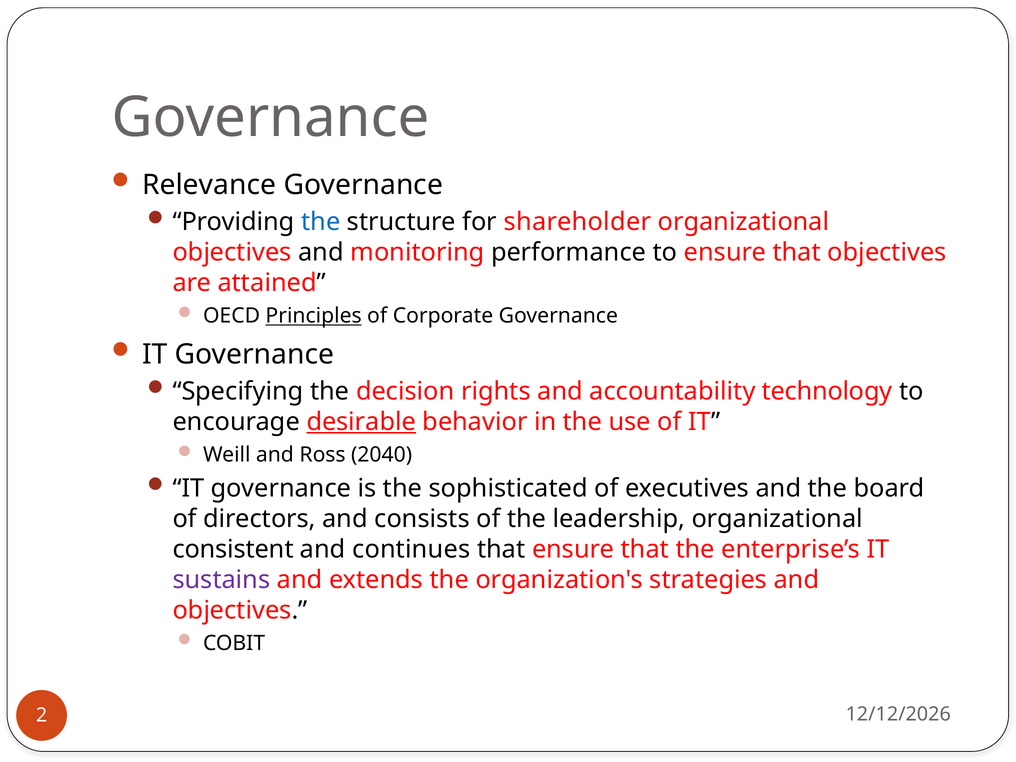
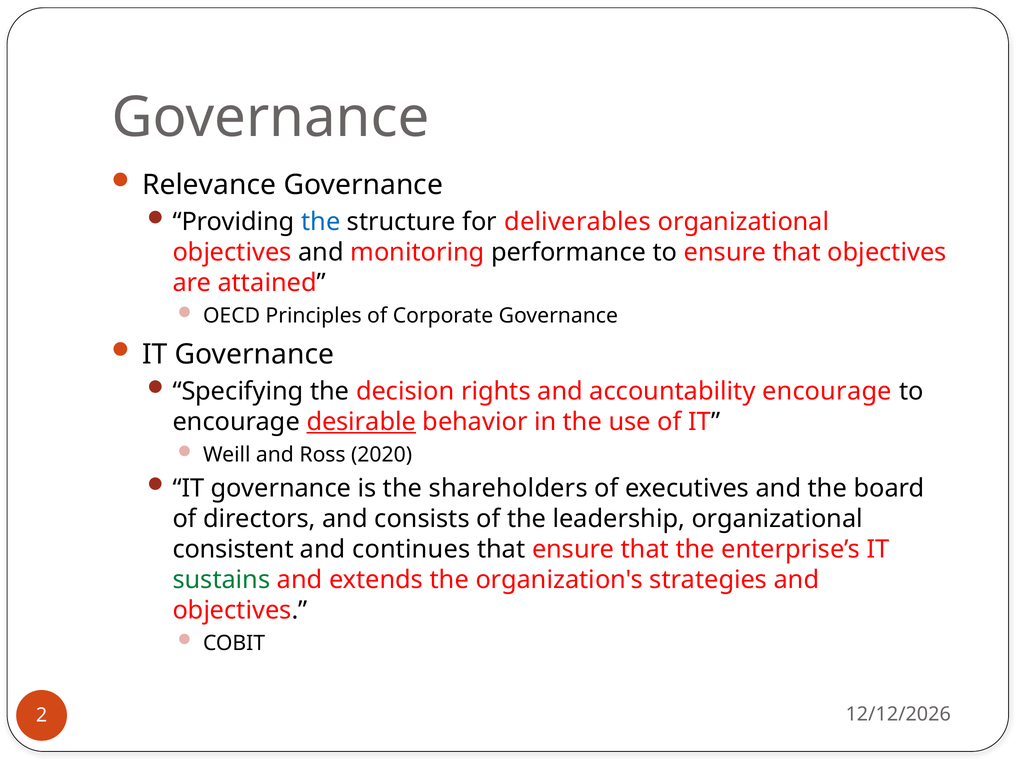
shareholder: shareholder -> deliverables (577, 222)
Principles underline: present -> none (314, 316)
accountability technology: technology -> encourage (827, 391)
2040: 2040 -> 2020 (382, 455)
sophisticated: sophisticated -> shareholders (508, 488)
sustains colour: purple -> green (221, 580)
